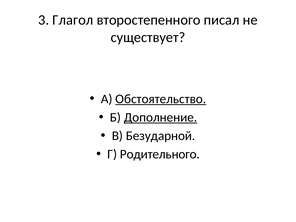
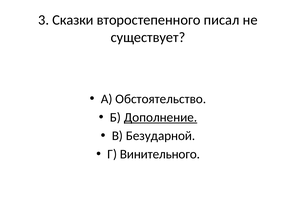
Глагол: Глагол -> Сказки (73, 20)
Обстоятельство underline: present -> none (161, 99)
Родительного: Родительного -> Винительного (160, 154)
